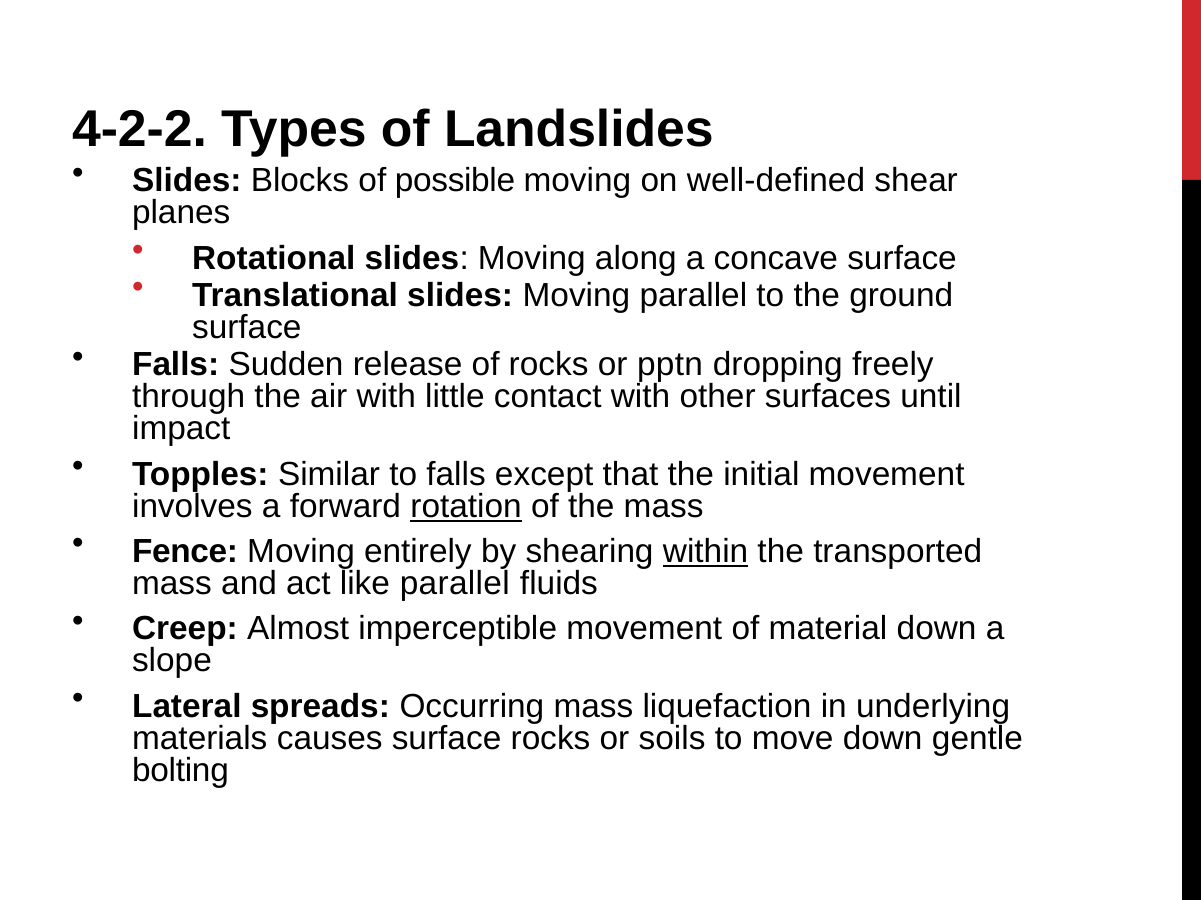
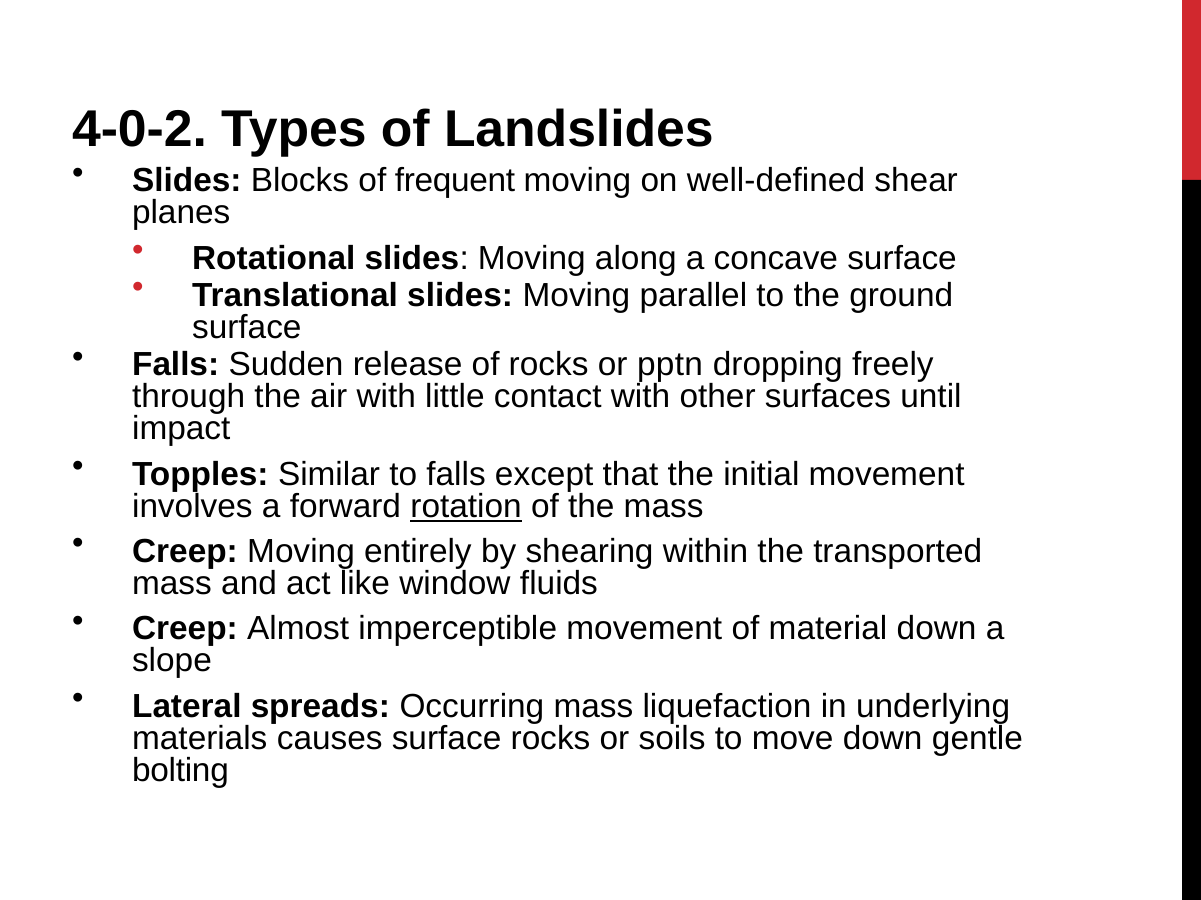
4-2-2: 4-2-2 -> 4-0-2 (139, 130)
possible: possible -> frequent (455, 181)
Fence: Fence -> Creep (185, 552)
within underline: present -> none (706, 552)
like parallel: parallel -> window (455, 584)
